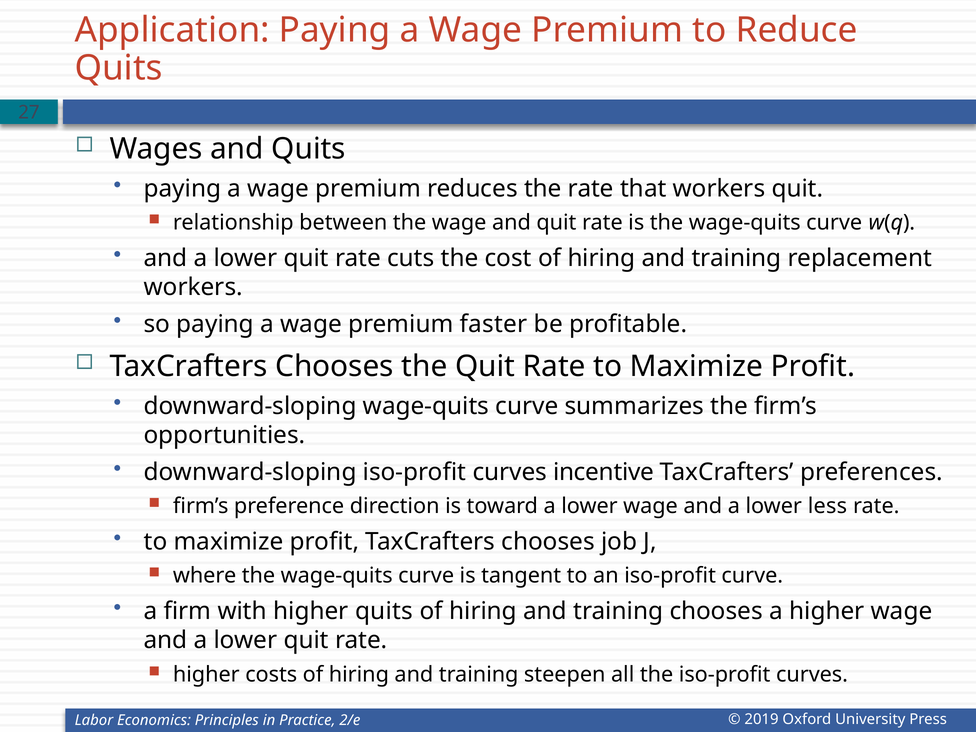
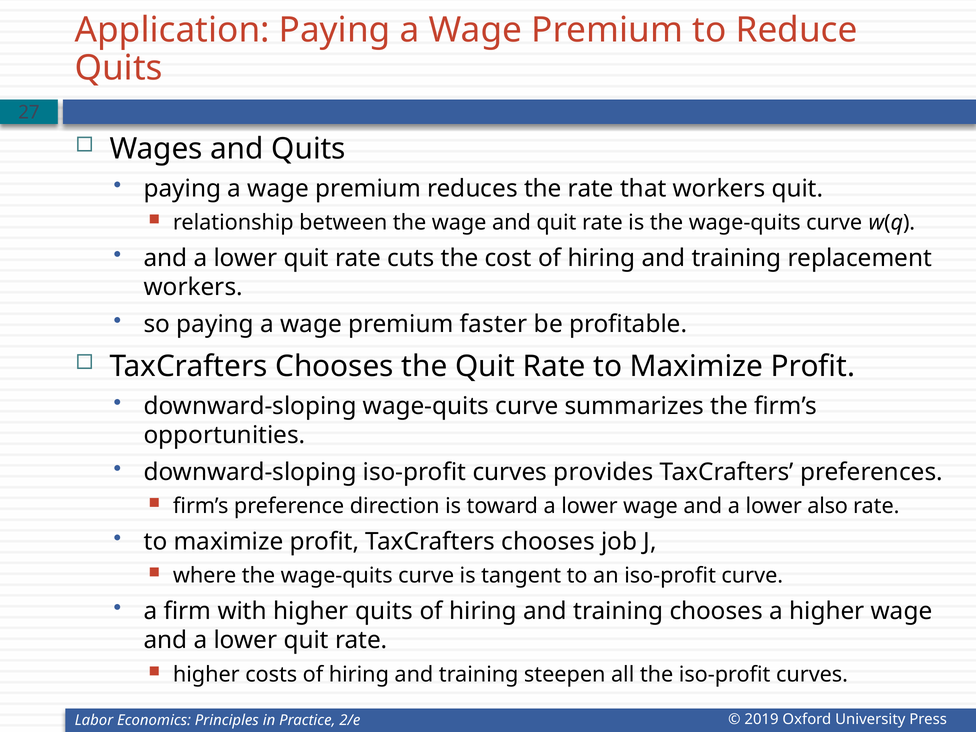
incentive: incentive -> provides (603, 472)
less: less -> also (828, 506)
